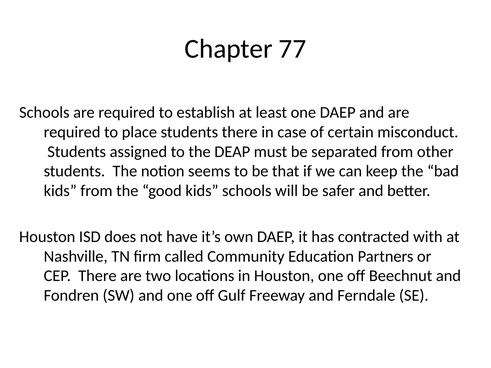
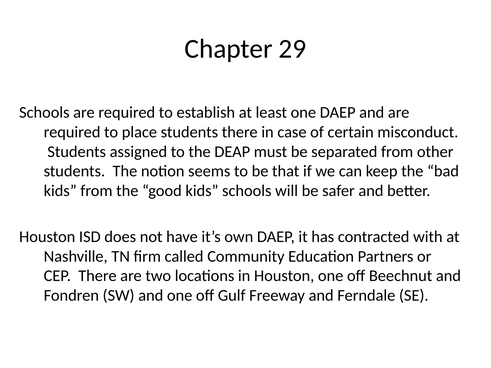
77: 77 -> 29 (292, 49)
